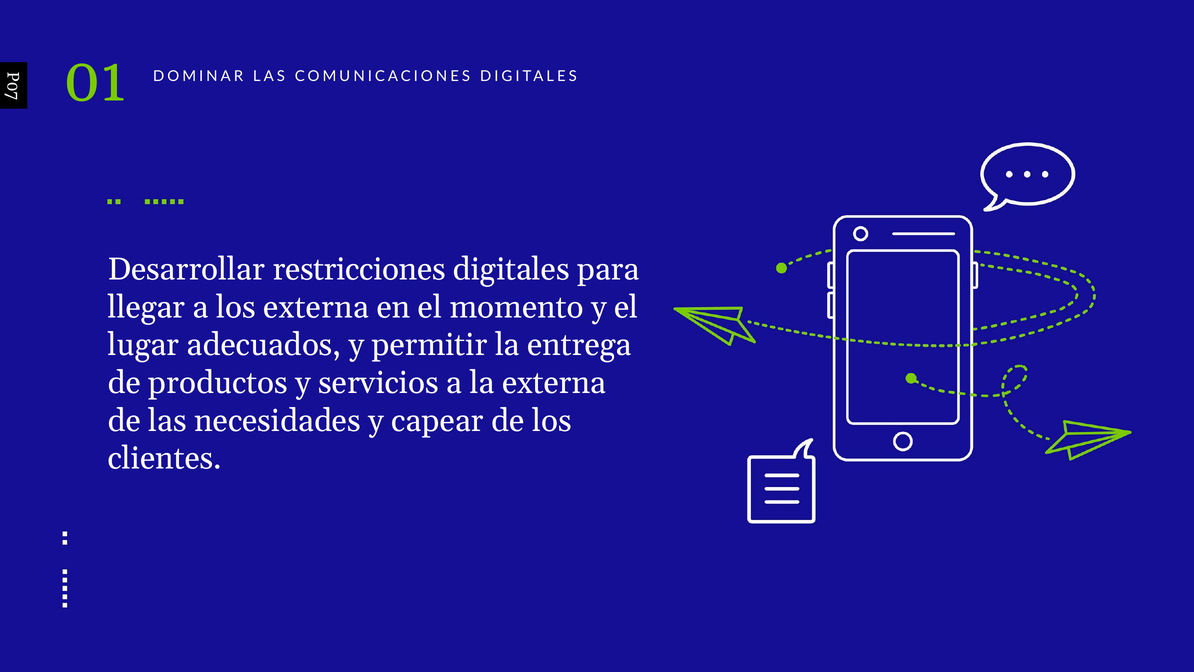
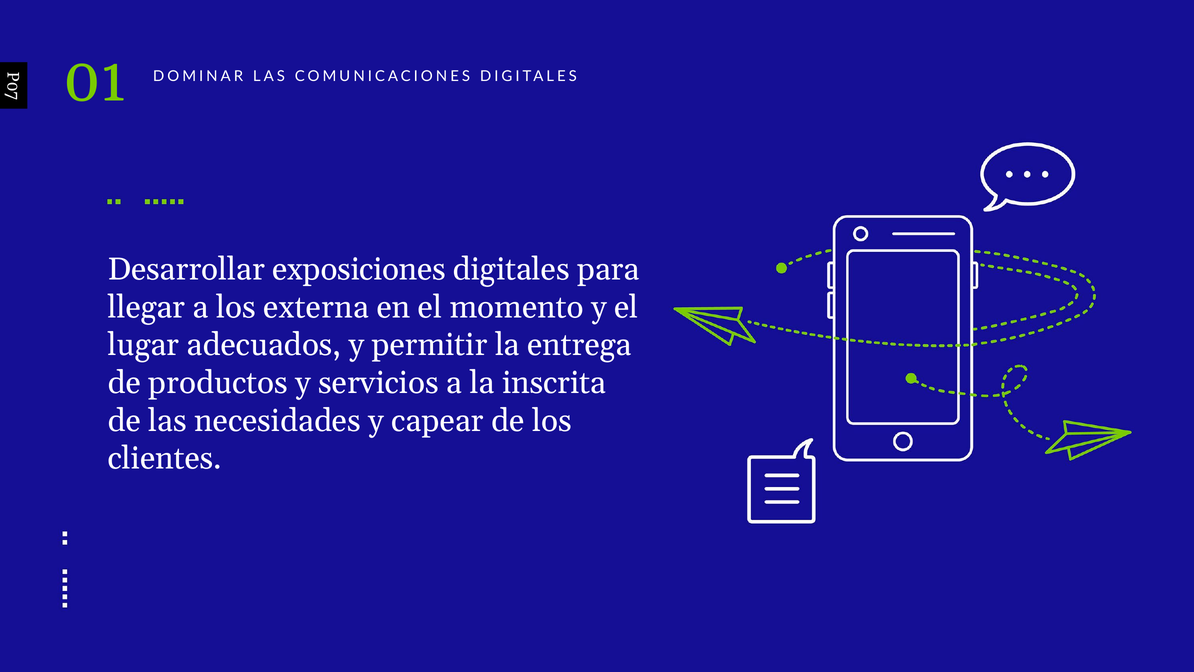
restricciones: restricciones -> exposiciones (359, 269)
la externa: externa -> inscrita (554, 383)
